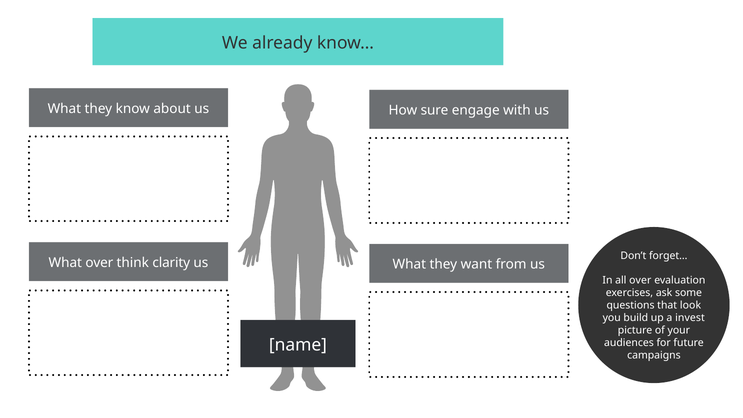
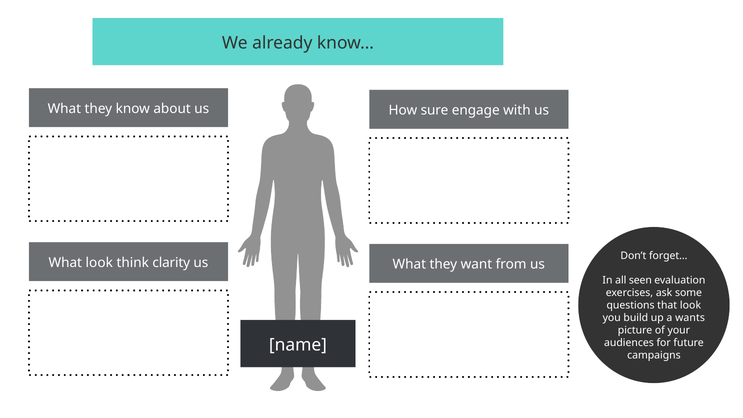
What over: over -> look (99, 263)
all over: over -> seen (640, 280)
invest: invest -> wants (690, 318)
